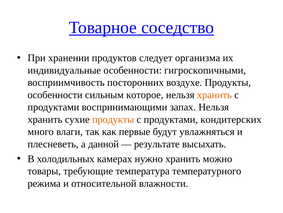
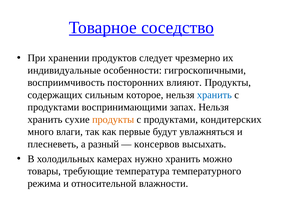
организма: организма -> чрезмерно (198, 58)
воздухе: воздухе -> влияют (184, 82)
особенности: особенности -> содержащих (55, 95)
хранить colour: orange -> blue (214, 95)
данной: данной -> разный (103, 144)
результате: результате -> консервов (157, 144)
